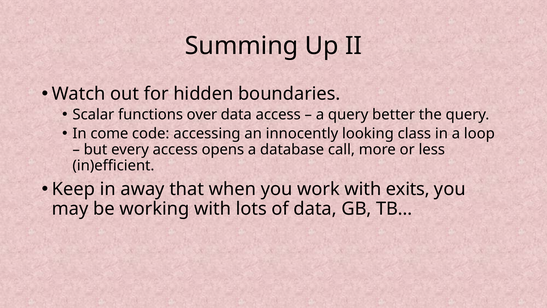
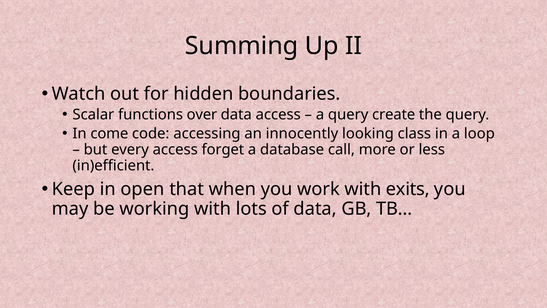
better: better -> create (394, 114)
opens: opens -> forget (223, 149)
away: away -> open (143, 189)
